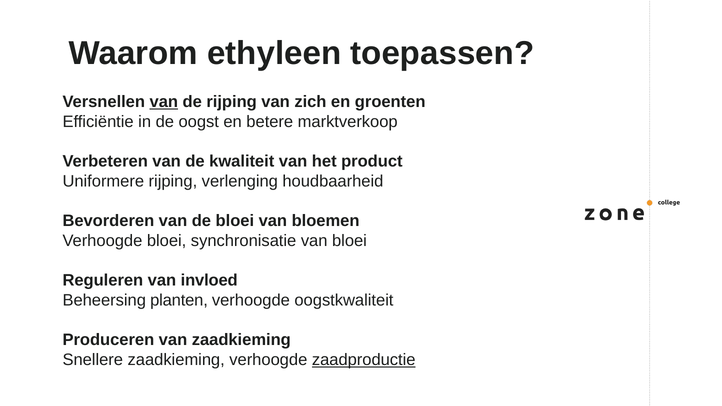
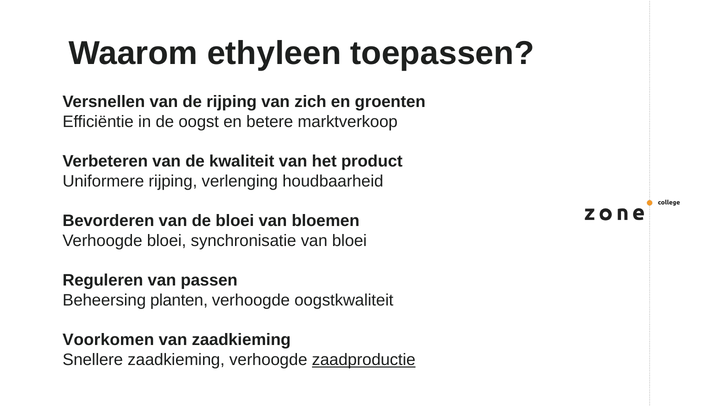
van underline: present -> none (164, 102)
invloed: invloed -> passen (209, 280)
Produceren: Produceren -> Voorkomen (108, 340)
